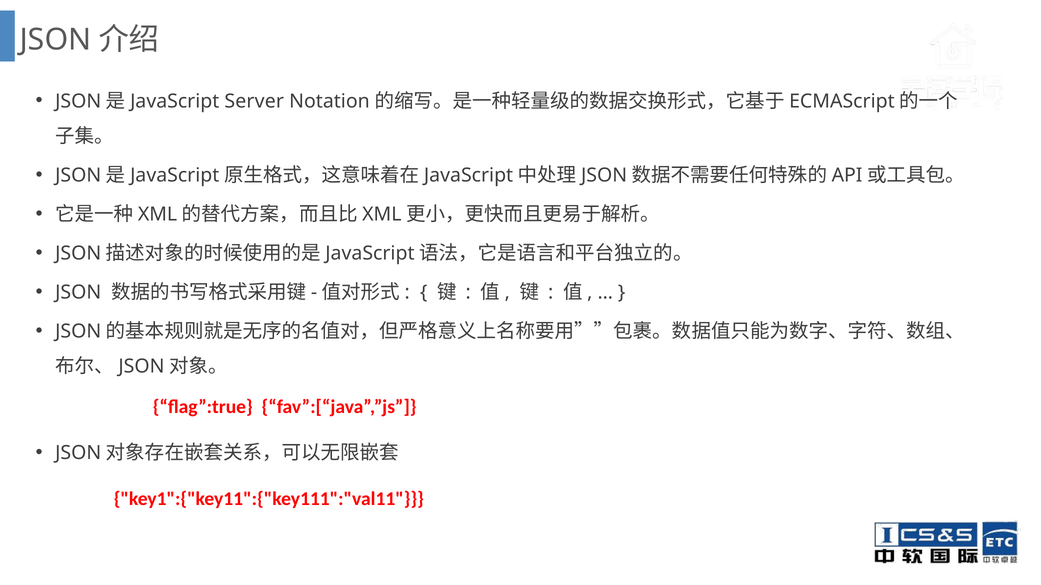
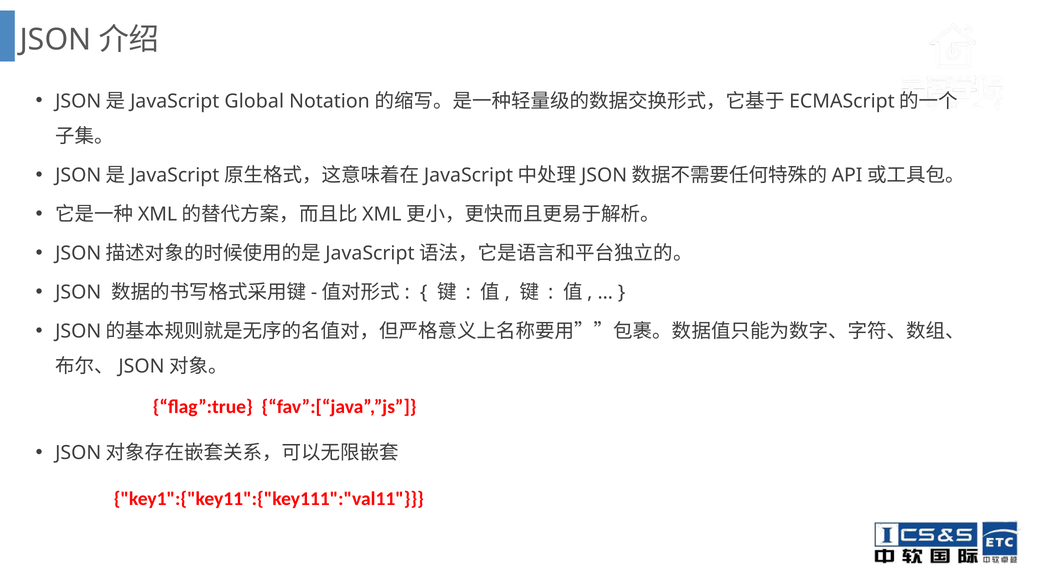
Server: Server -> Global (254, 101)
